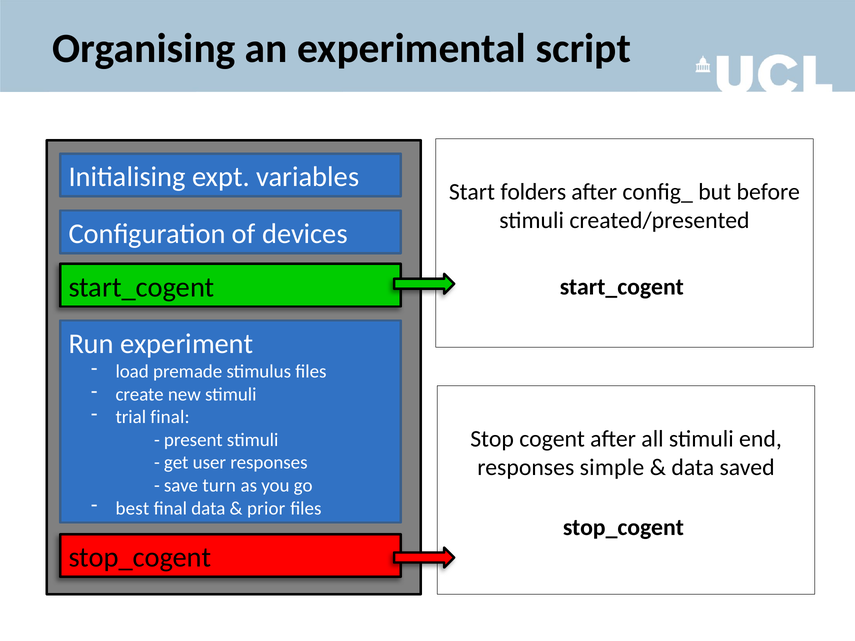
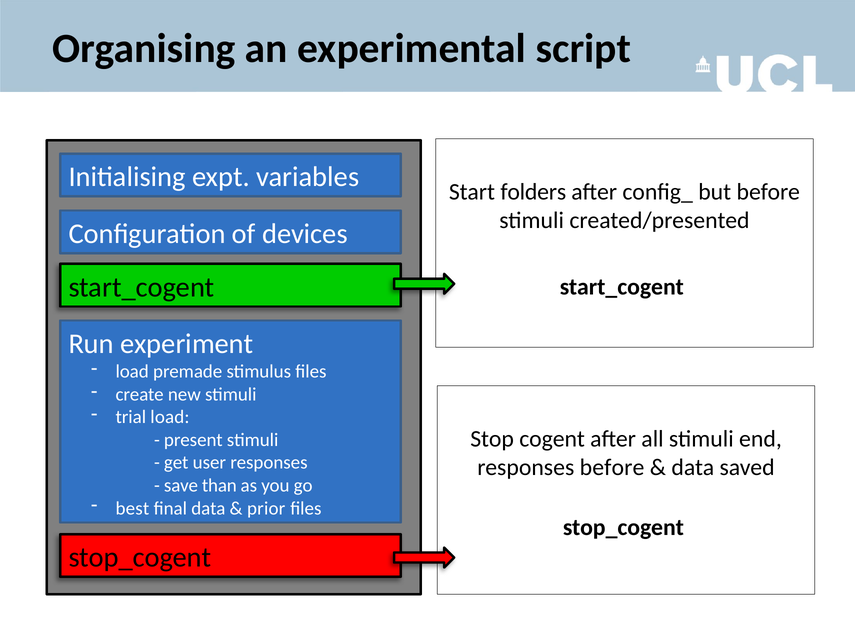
trial final: final -> load (170, 417)
responses simple: simple -> before (612, 468)
turn: turn -> than (219, 486)
